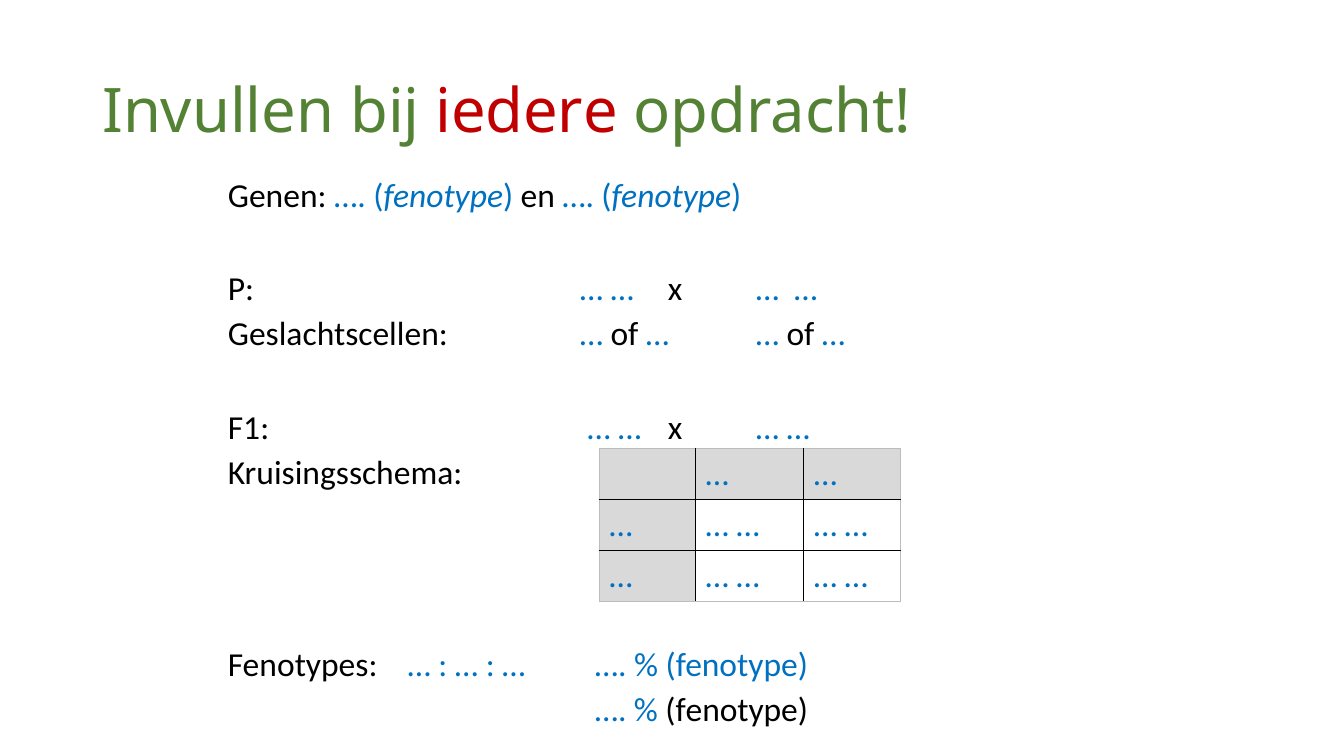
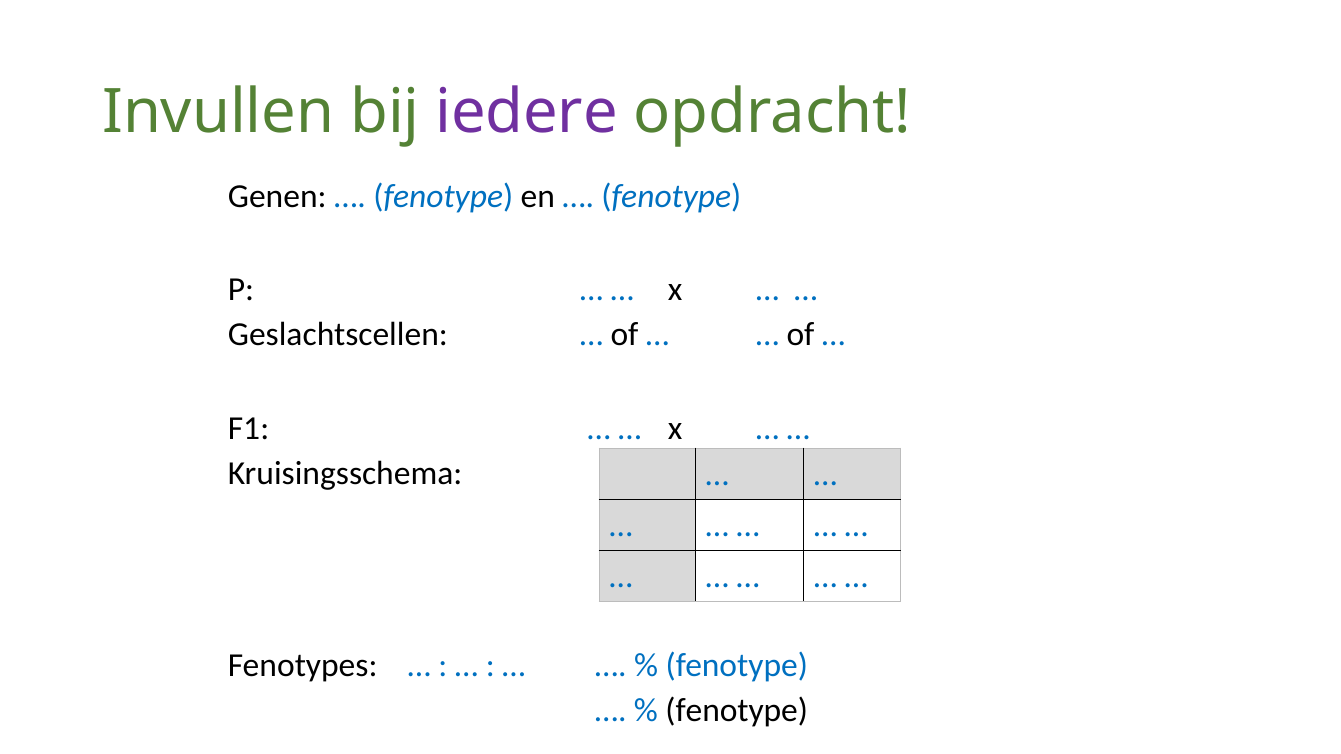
iedere colour: red -> purple (527, 113)
